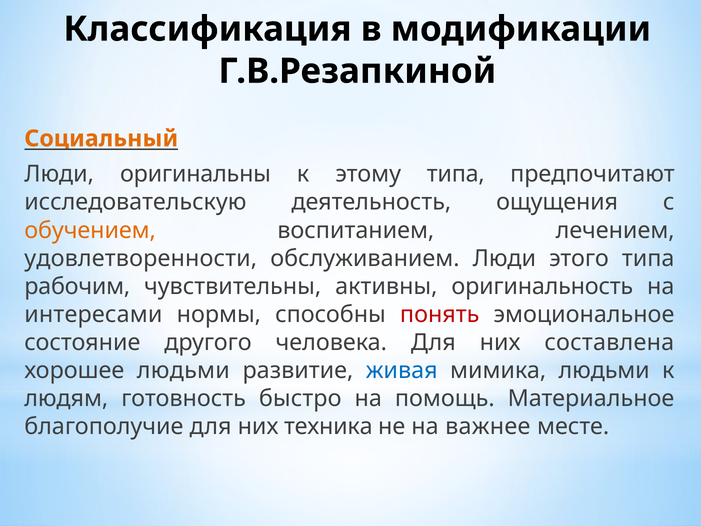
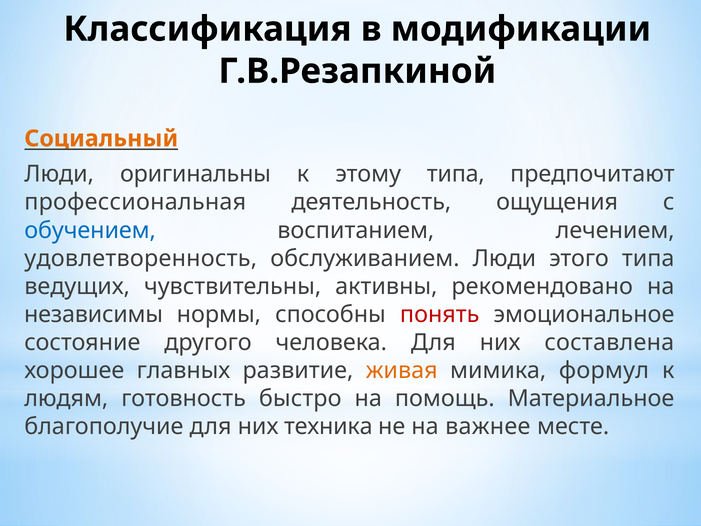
исследовательскую: исследовательскую -> профессиональная (135, 202)
обучением colour: orange -> blue (90, 230)
удовлетворенности: удовлетворенности -> удовлетворенность (141, 258)
рабочим: рабочим -> ведущих (77, 286)
оригинальность: оригинальность -> рекомендовано (542, 286)
интересами: интересами -> независимы (94, 314)
хорошее людьми: людьми -> главных (183, 370)
живая colour: blue -> orange (402, 370)
мимика людьми: людьми -> формул (604, 370)
